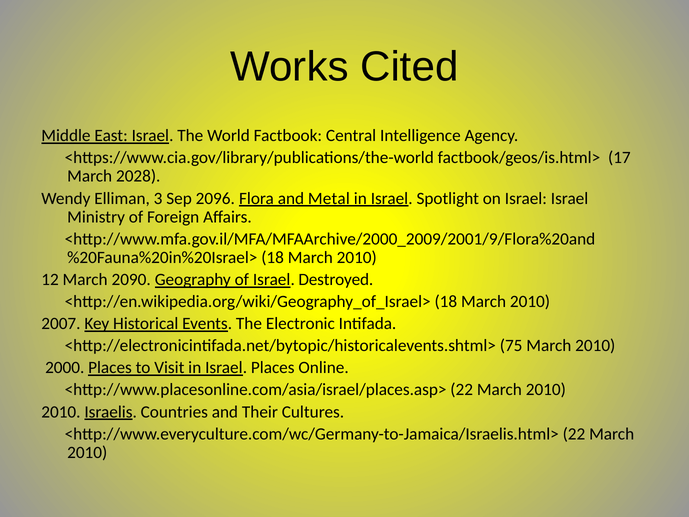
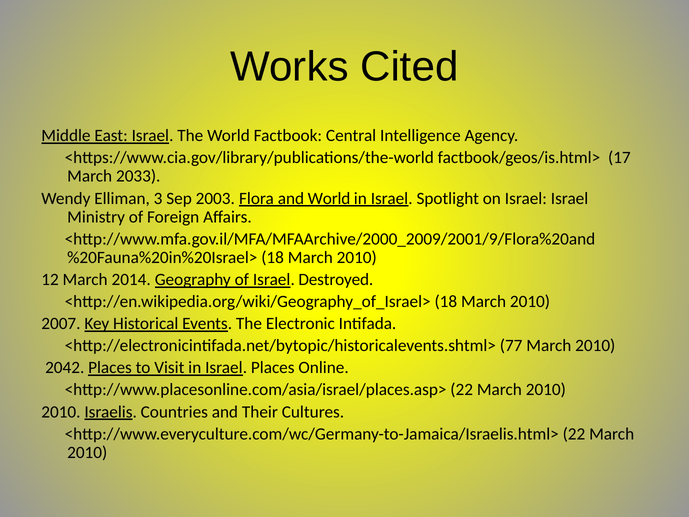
2028: 2028 -> 2033 (138, 176)
2096: 2096 -> 2003 (215, 198)
and Metal: Metal -> World (329, 198)
2090: 2090 -> 2014 (131, 279)
75: 75 -> 77 (511, 346)
2000: 2000 -> 2042 (65, 368)
